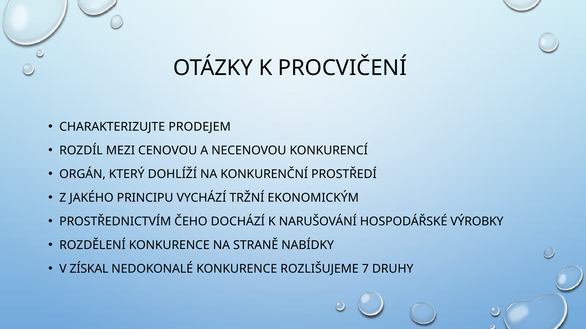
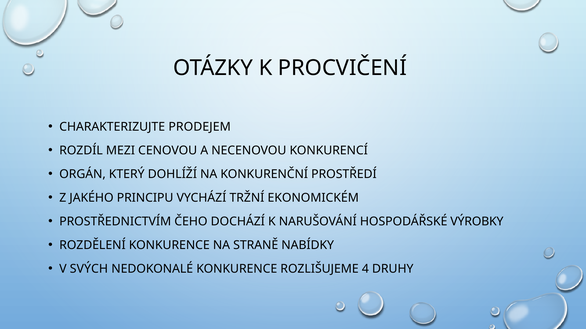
EKONOMICKÝM: EKONOMICKÝM -> EKONOMICKÉM (313, 198)
ZÍSKAL: ZÍSKAL -> SVÝCH (89, 269)
7: 7 -> 4 (365, 269)
